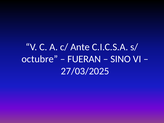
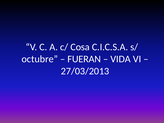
Ante: Ante -> Cosa (80, 47)
SINO: SINO -> VIDA (121, 59)
27/03/2025: 27/03/2025 -> 27/03/2013 (85, 71)
